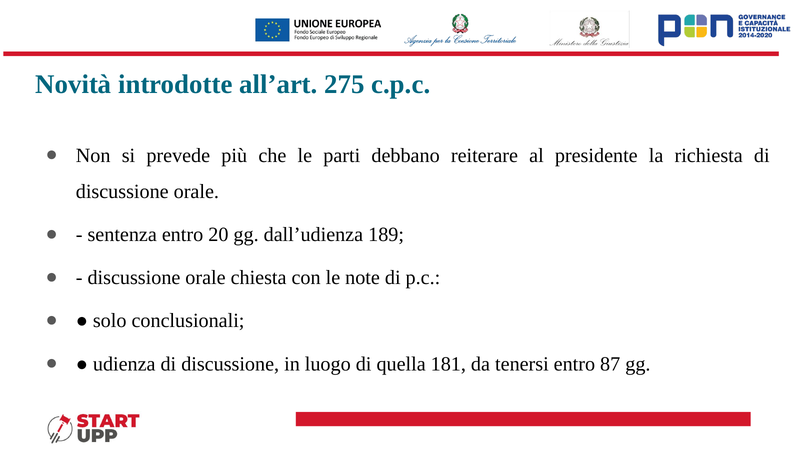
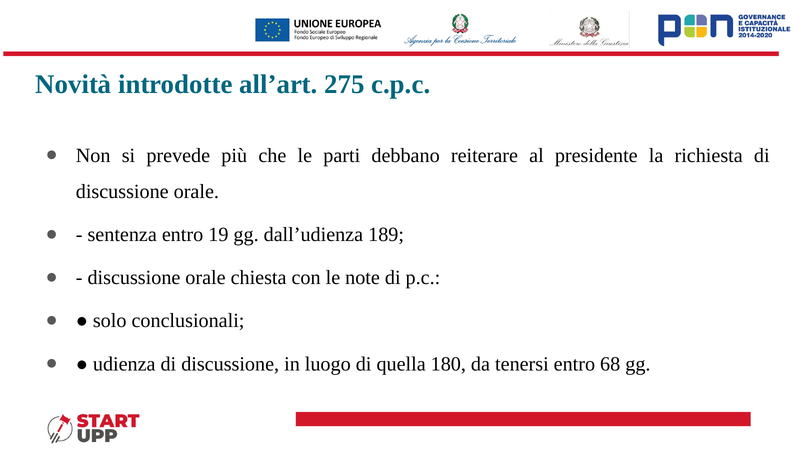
20: 20 -> 19 (218, 234)
181: 181 -> 180 (448, 363)
87: 87 -> 68 (610, 363)
